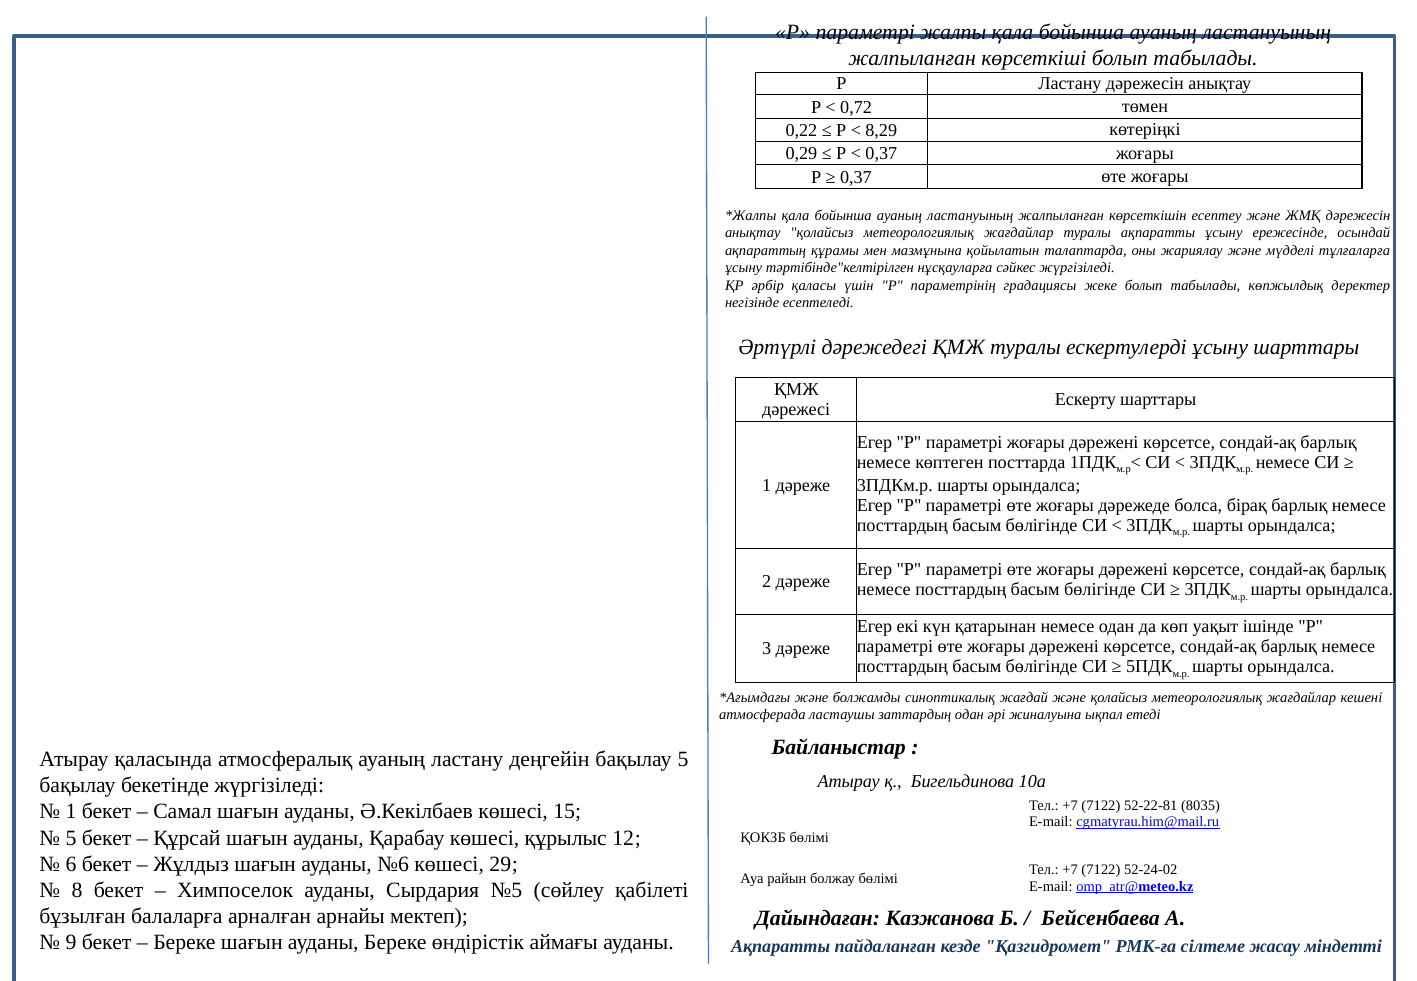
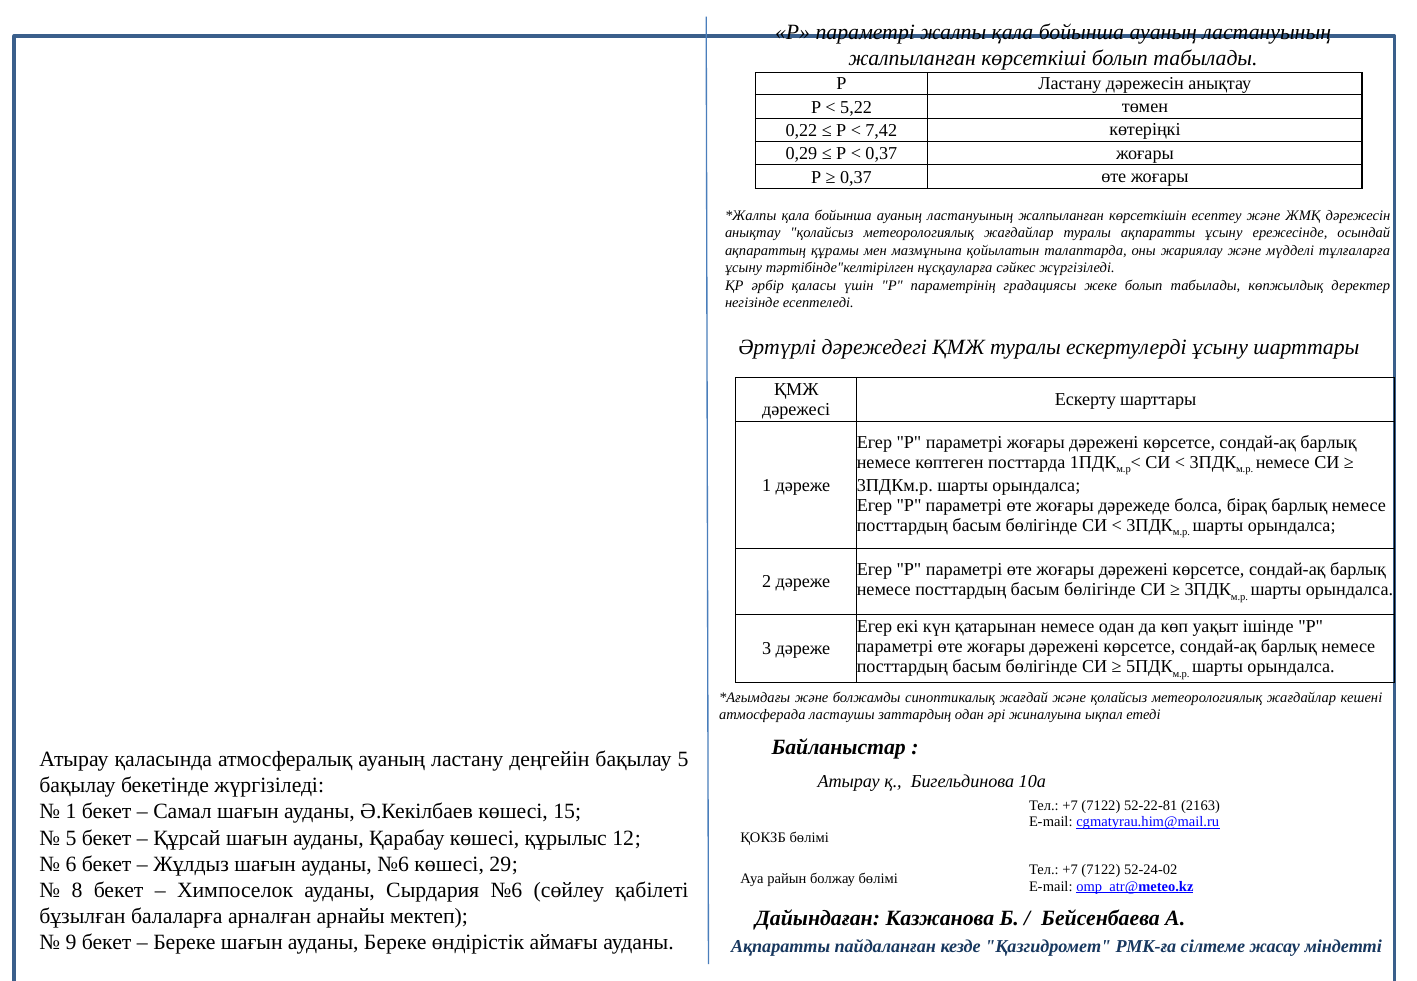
0,72: 0,72 -> 5,22 (856, 107)
8,29: 8,29 -> 7,42 (881, 130)
8035: 8035 -> 2163 (1200, 805)
Сырдария №5: №5 -> №6 (506, 890)
